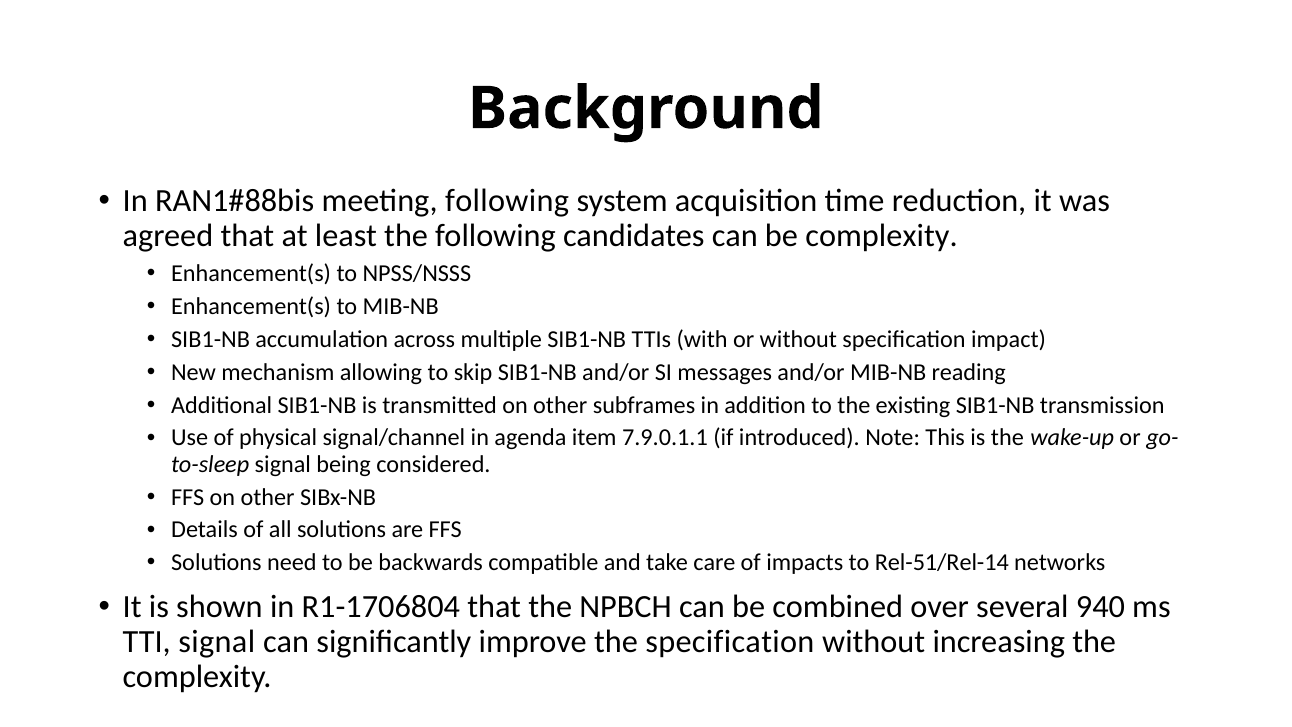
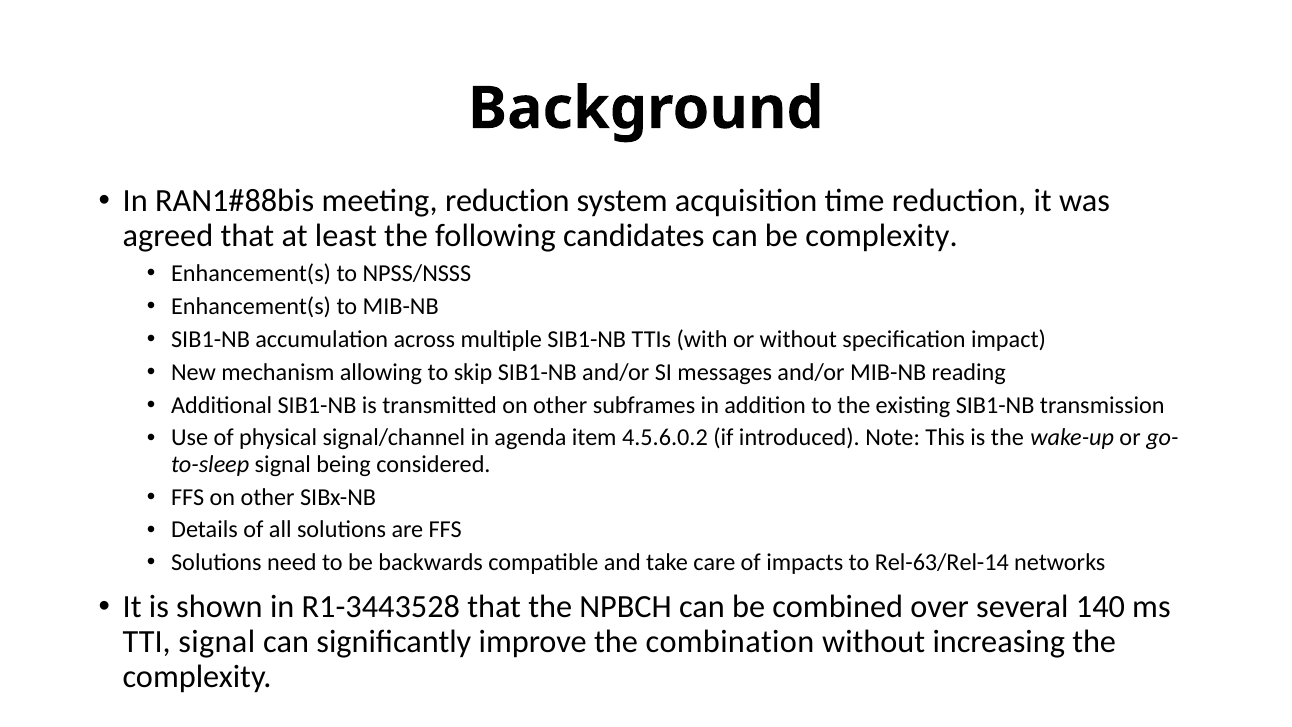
meeting following: following -> reduction (507, 201)
7.9.0.1.1: 7.9.0.1.1 -> 4.5.6.0.2 (665, 438)
Rel-51/Rel-14: Rel-51/Rel-14 -> Rel-63/Rel-14 (942, 563)
R1-1706804: R1-1706804 -> R1-3443528 (381, 607)
940: 940 -> 140 (1100, 607)
the specification: specification -> combination (730, 641)
